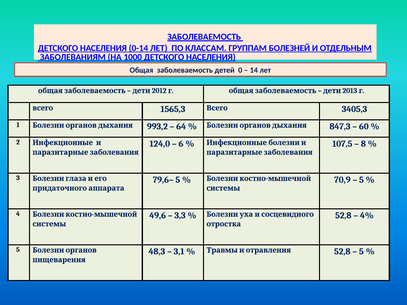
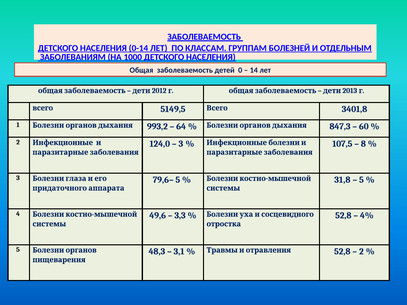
1565,3: 1565,3 -> 5149,5 (173, 109)
3405,3: 3405,3 -> 3401,8 (355, 109)
6: 6 -> 3 (181, 144)
70,9: 70,9 -> 31,8 (342, 180)
5: 5 -> 2 (361, 252)
